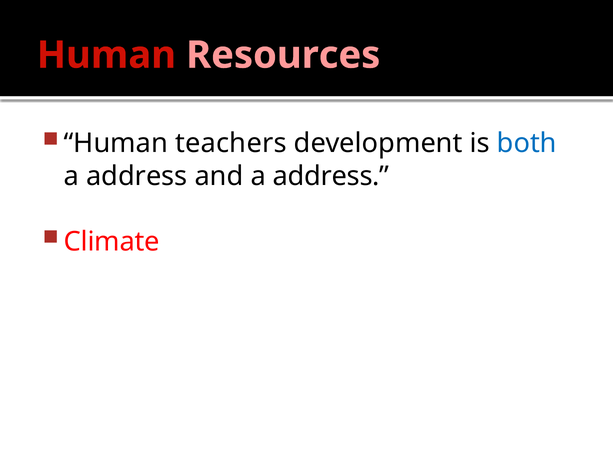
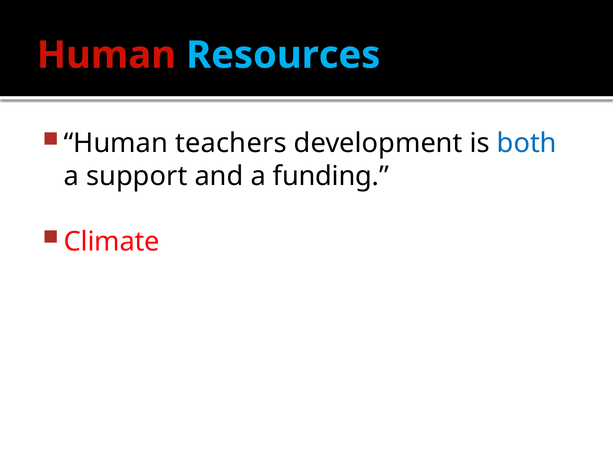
Resources colour: pink -> light blue (283, 55)
address: address -> support (137, 176)
and a address: address -> funding (331, 176)
